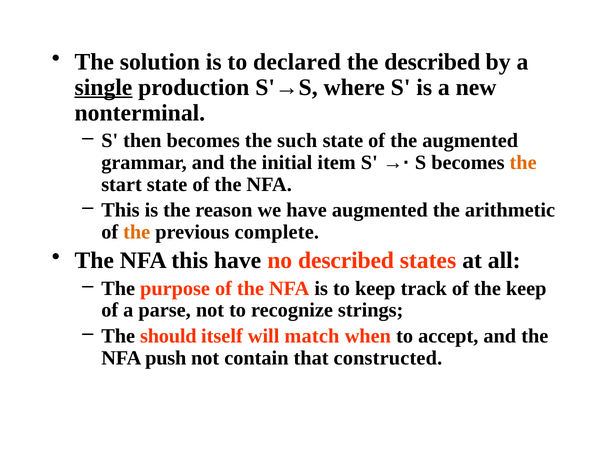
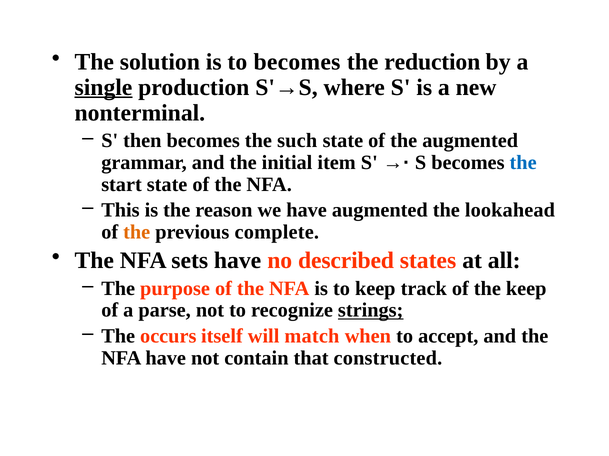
to declared: declared -> becomes (297, 62)
the described: described -> reduction (432, 62)
the colour: orange -> blue (523, 163)
arithmetic: arithmetic -> lookahead (510, 211)
NFA this: this -> sets (190, 261)
strings underline: none -> present (371, 311)
should: should -> occurs (168, 337)
NFA push: push -> have (166, 359)
